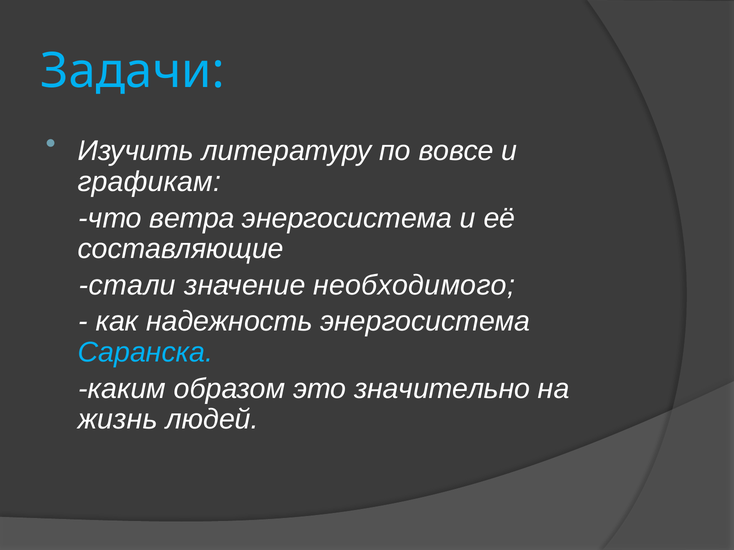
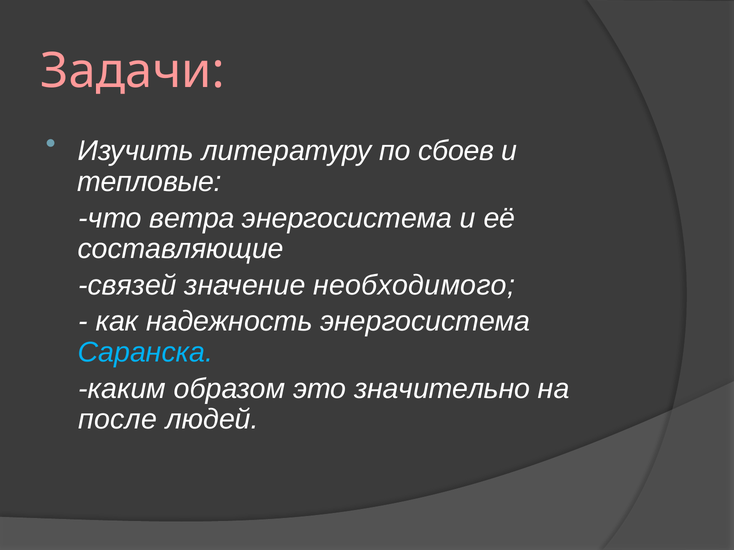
Задачи colour: light blue -> pink (133, 71)
вовсе: вовсе -> сбоев (456, 151)
графикам: графикам -> тепловые (150, 182)
стали: стали -> связей (128, 286)
жизнь: жизнь -> после (118, 420)
